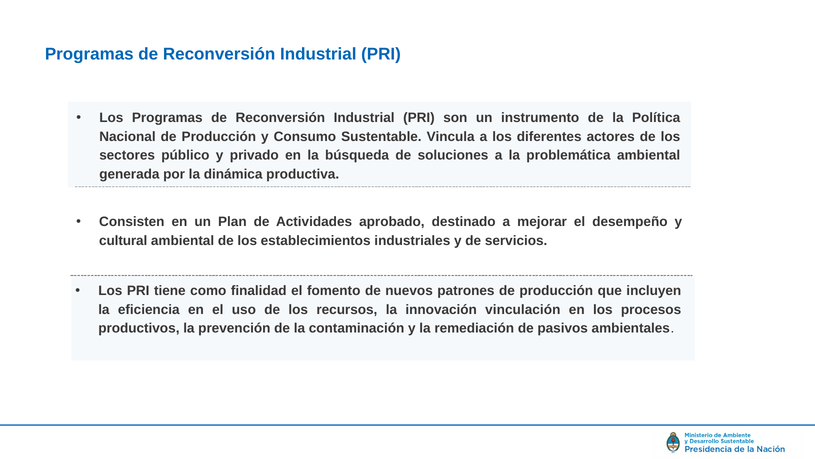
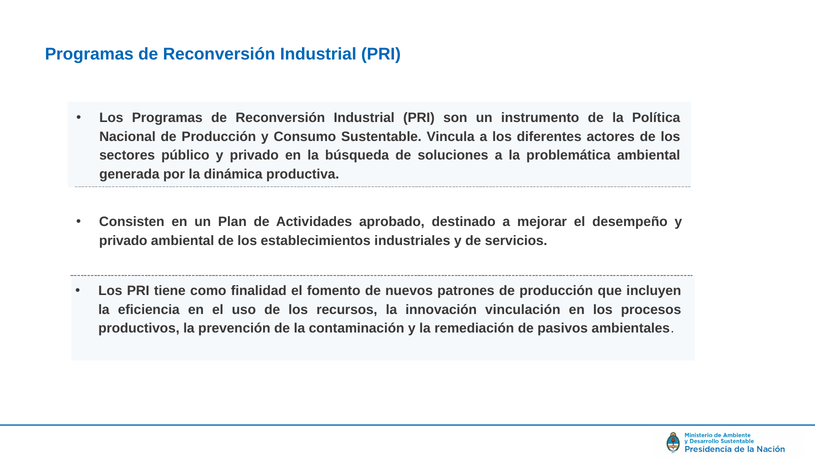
cultural: cultural -> privado (123, 240)
